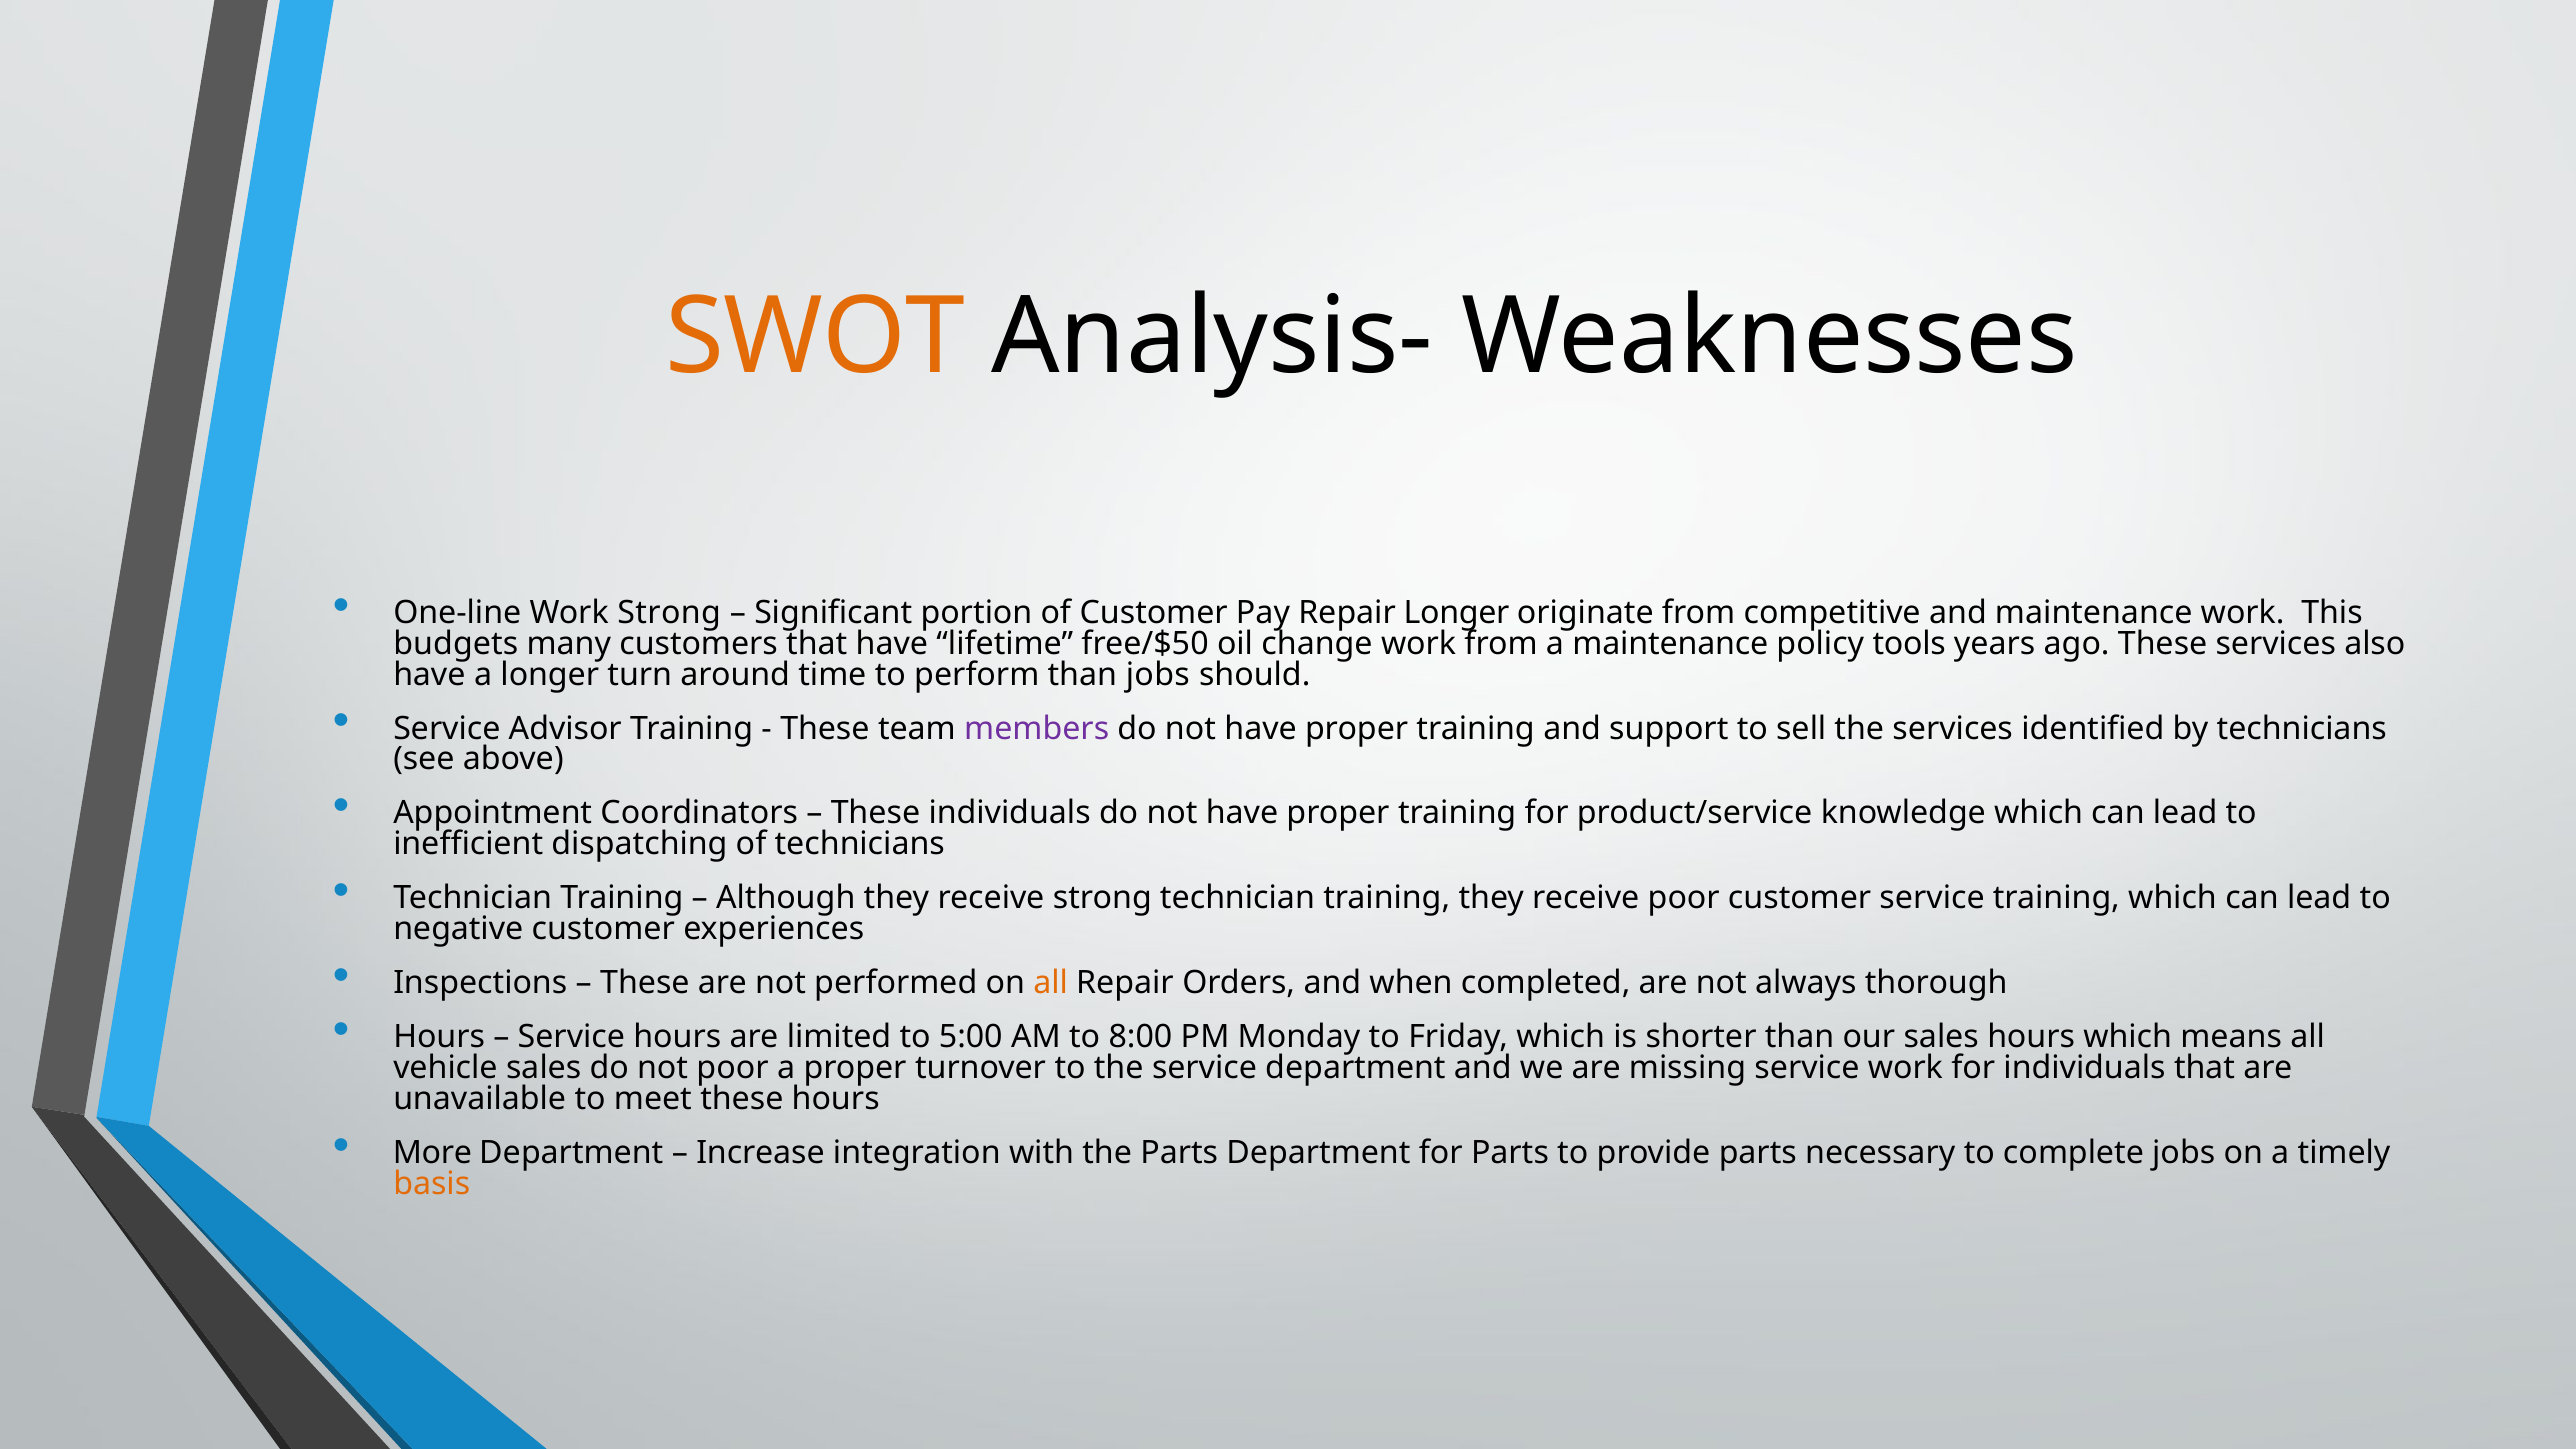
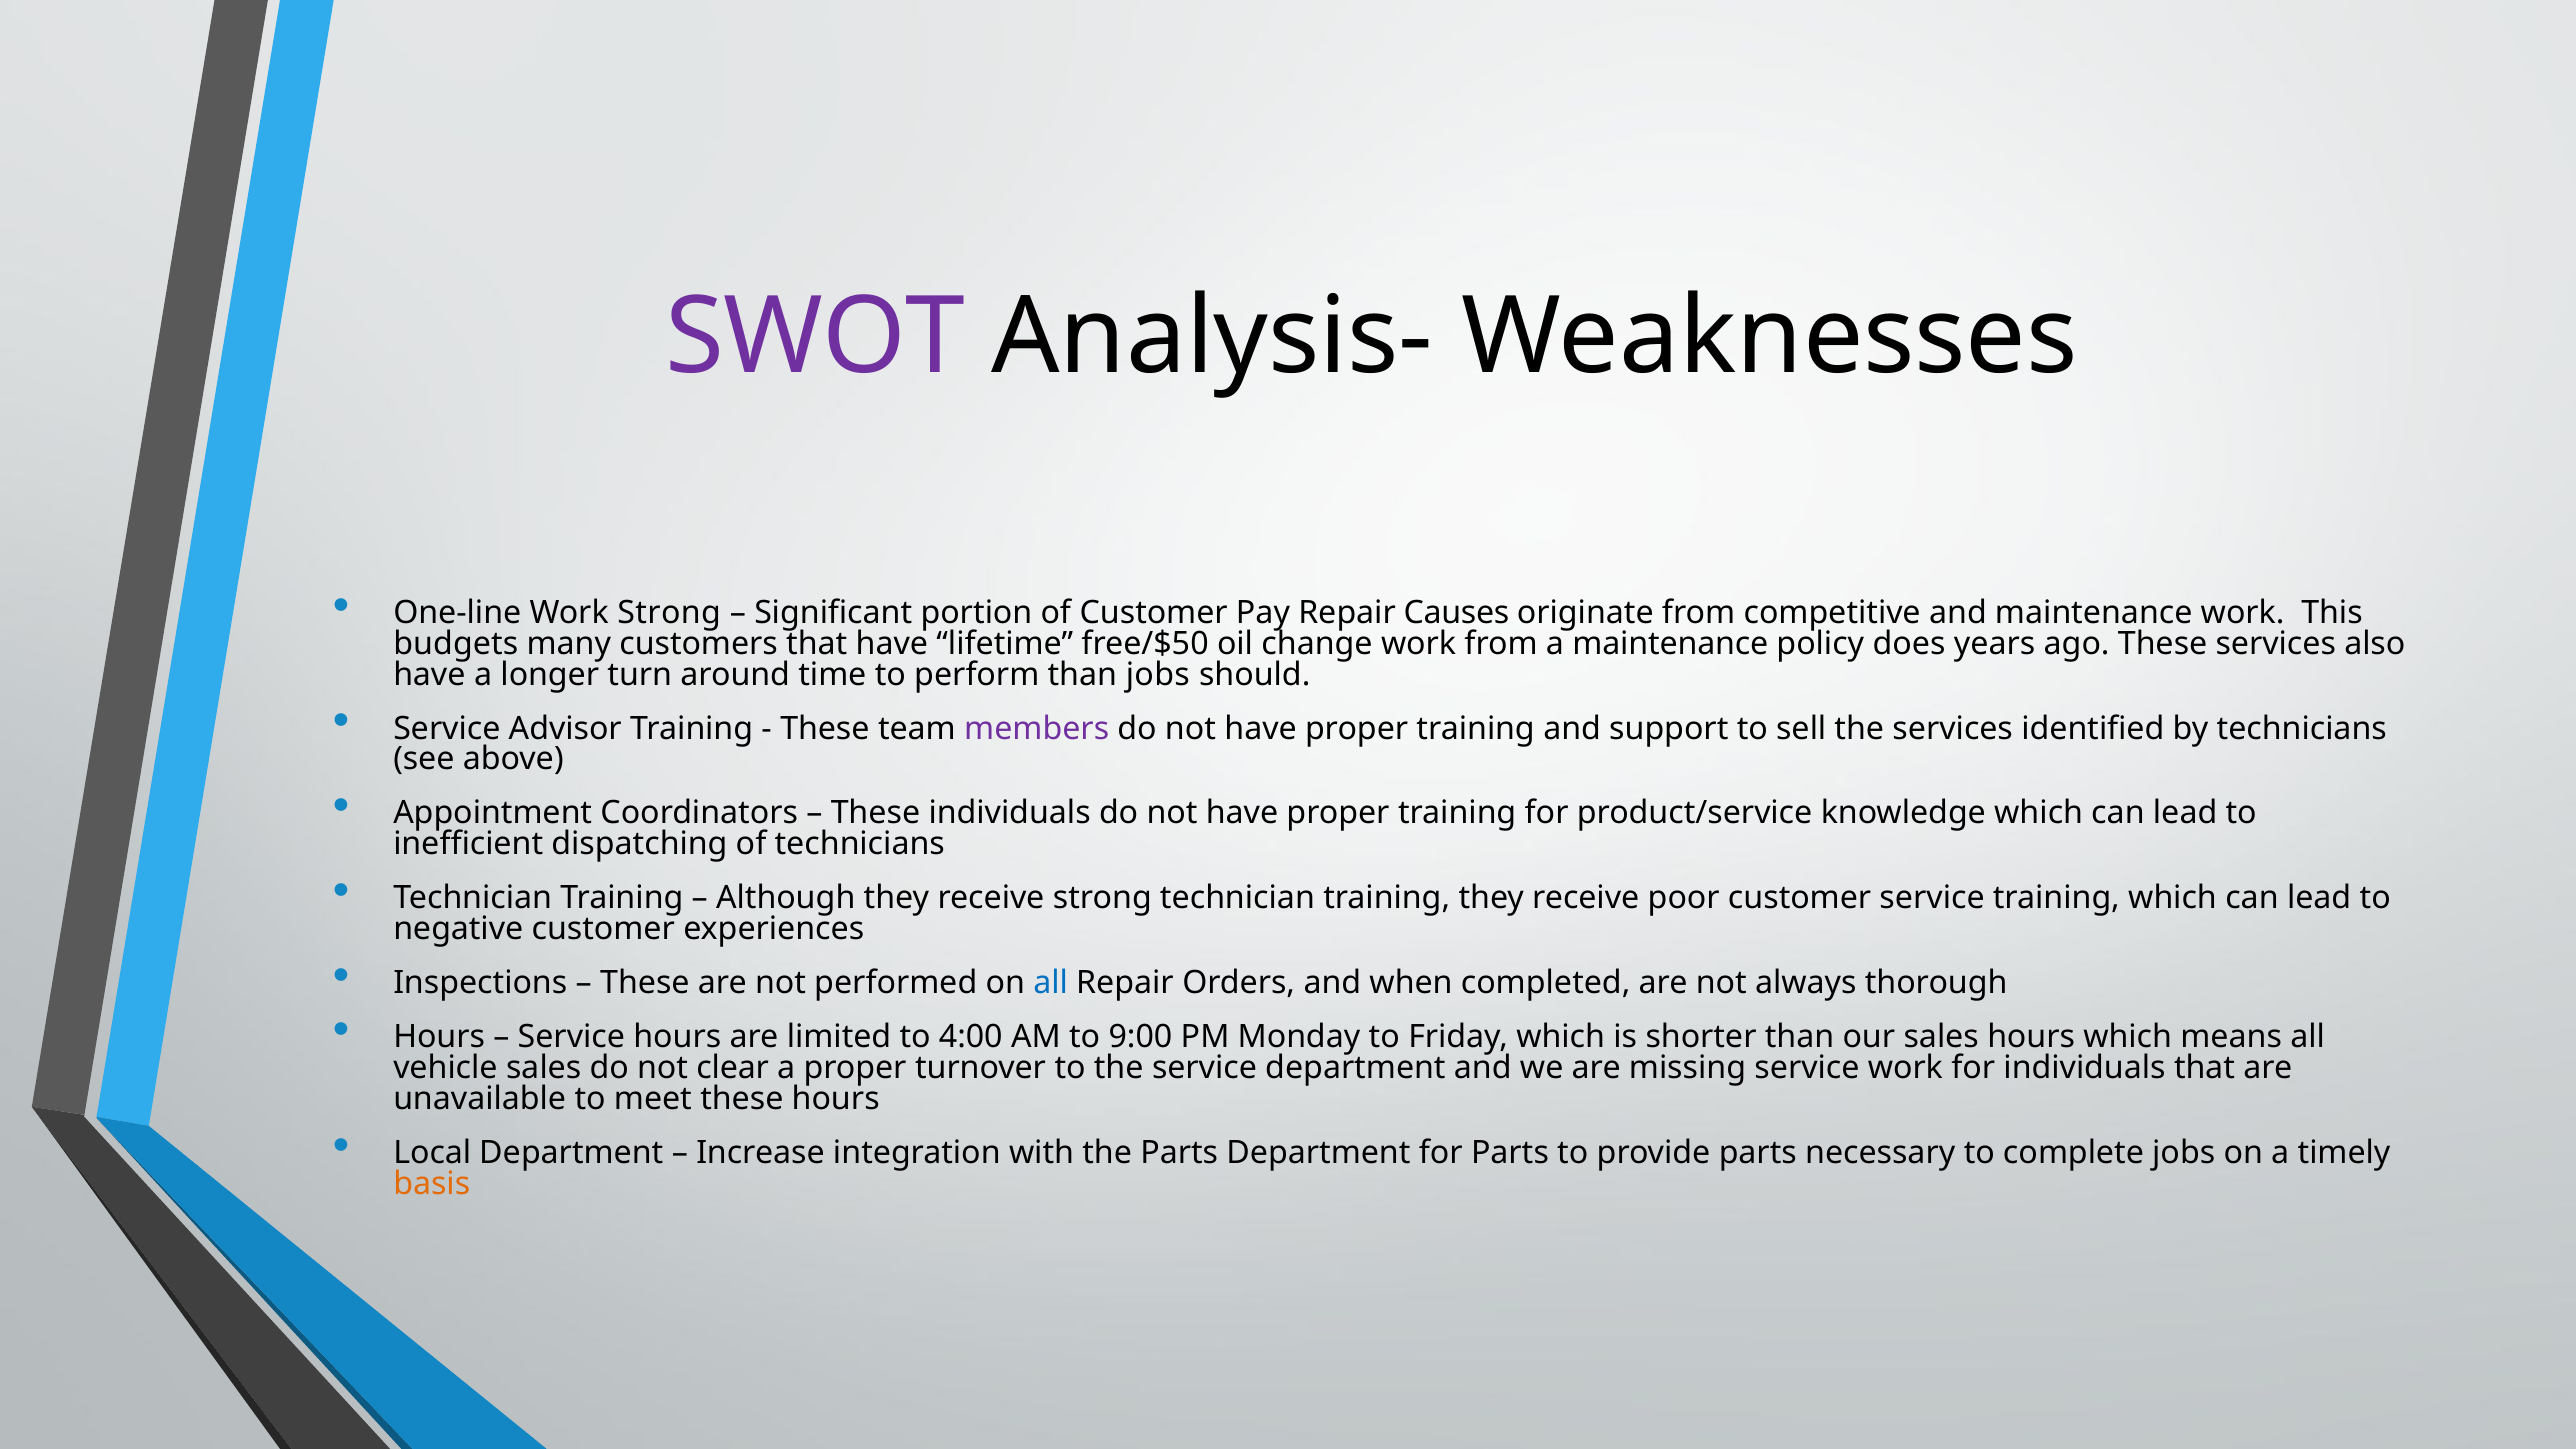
SWOT colour: orange -> purple (815, 338)
Repair Longer: Longer -> Causes (1457, 613)
tools: tools -> does (1909, 644)
all colour: orange -> blue (1051, 983)
5:00: 5:00 -> 4:00 (971, 1037)
8:00: 8:00 -> 9:00 (1140, 1037)
not poor: poor -> clear (733, 1068)
More: More -> Local (432, 1153)
